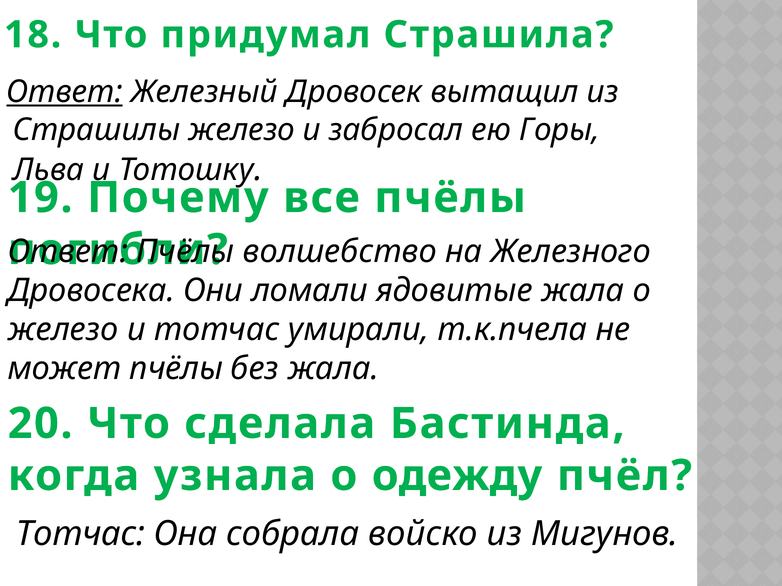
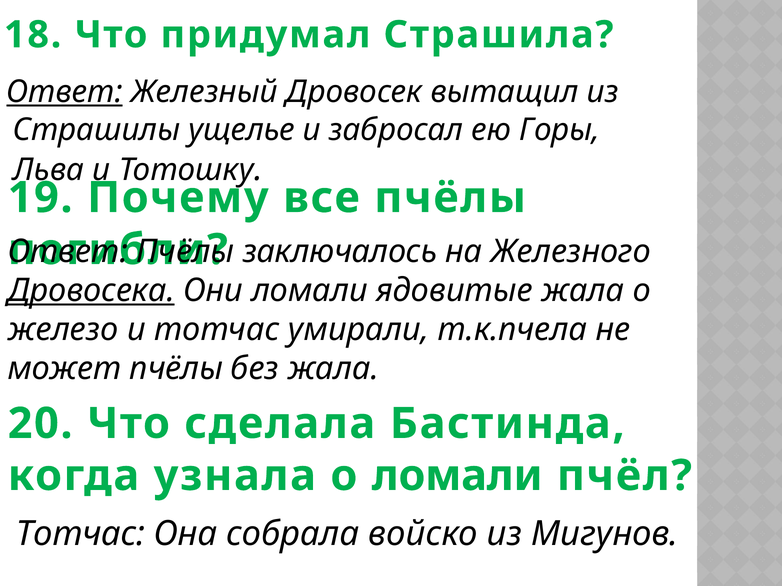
Страшилы железо: железо -> ущелье (242, 130)
волшебство: волшебство -> заключалось (340, 252)
Дровосека underline: none -> present (91, 291)
о одежду: одежду -> ломали (457, 476)
